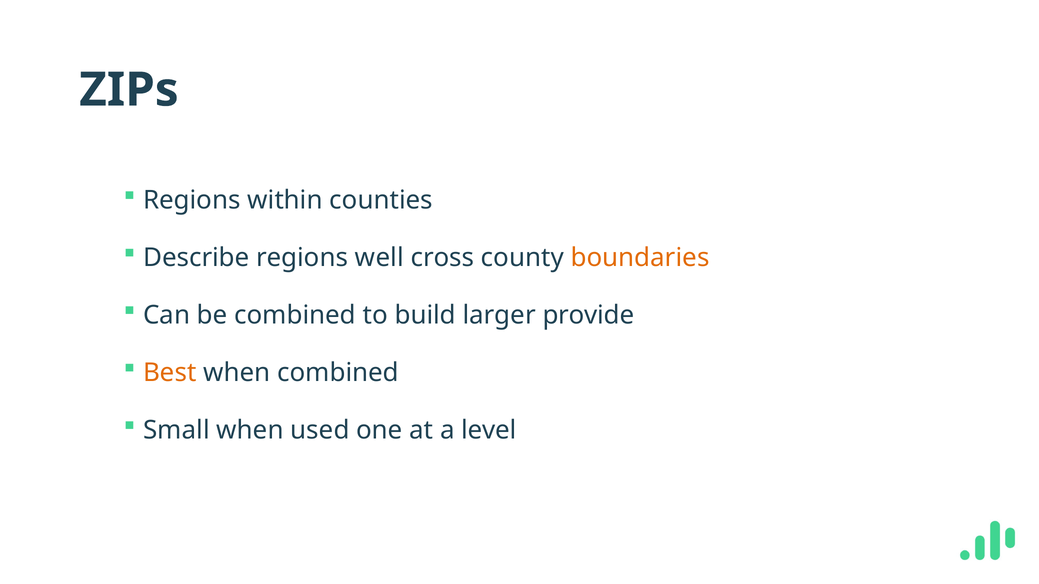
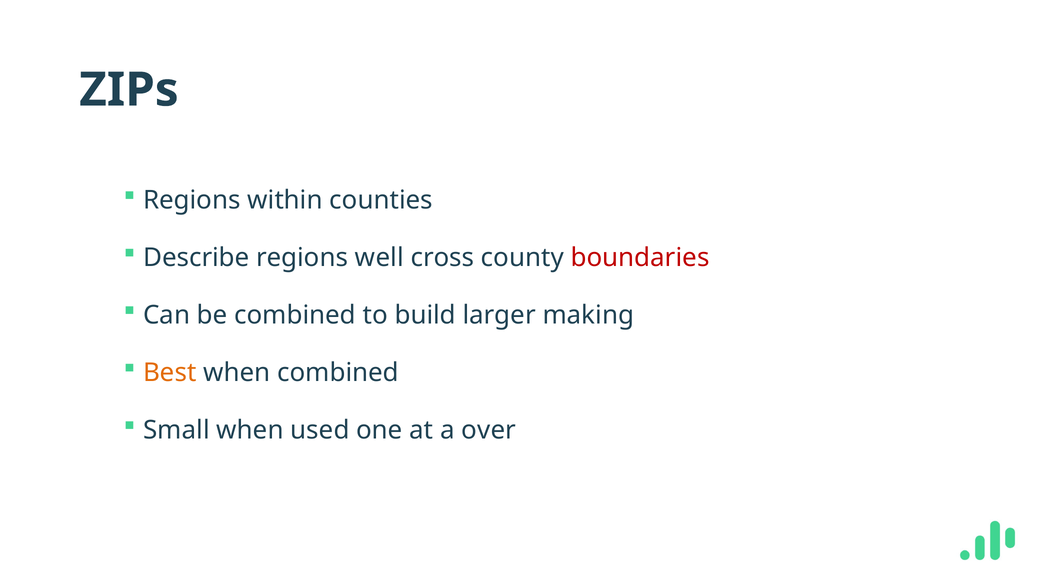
boundaries colour: orange -> red (640, 258)
provide: provide -> making (588, 315)
level: level -> over (489, 431)
